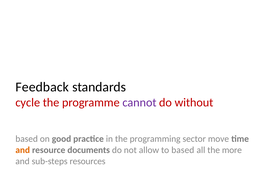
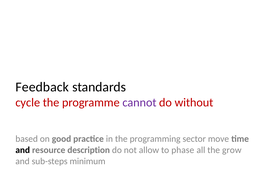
and colour: orange -> black (23, 150)
documents: documents -> description (89, 150)
to based: based -> phase (183, 150)
more: more -> grow (232, 150)
resources: resources -> minimum (88, 161)
